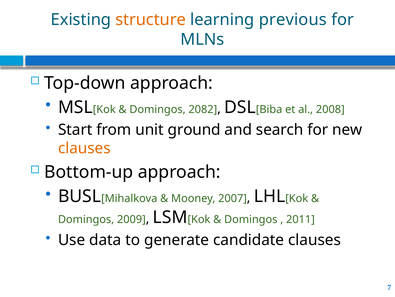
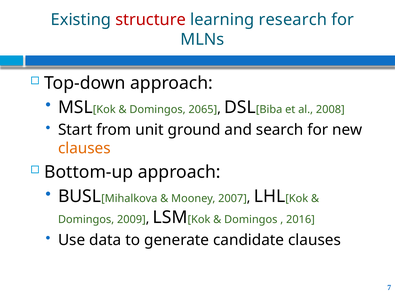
structure colour: orange -> red (151, 20)
previous: previous -> research (293, 20)
2082: 2082 -> 2065 (203, 109)
2011: 2011 -> 2016 (300, 219)
